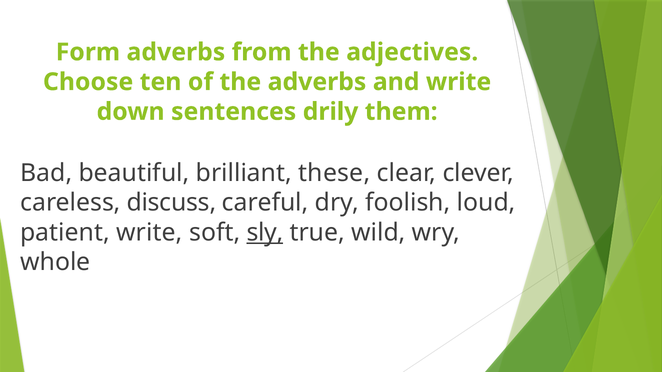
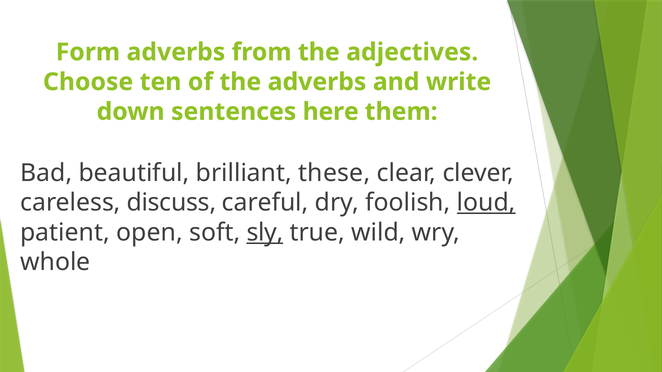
drily: drily -> here (331, 112)
loud underline: none -> present (486, 203)
patient write: write -> open (149, 233)
